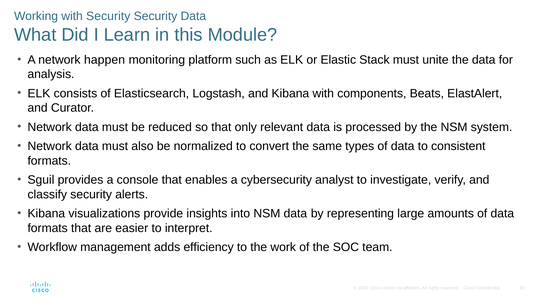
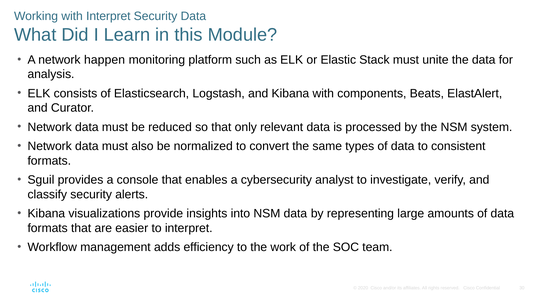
with Security: Security -> Interpret (108, 16)
